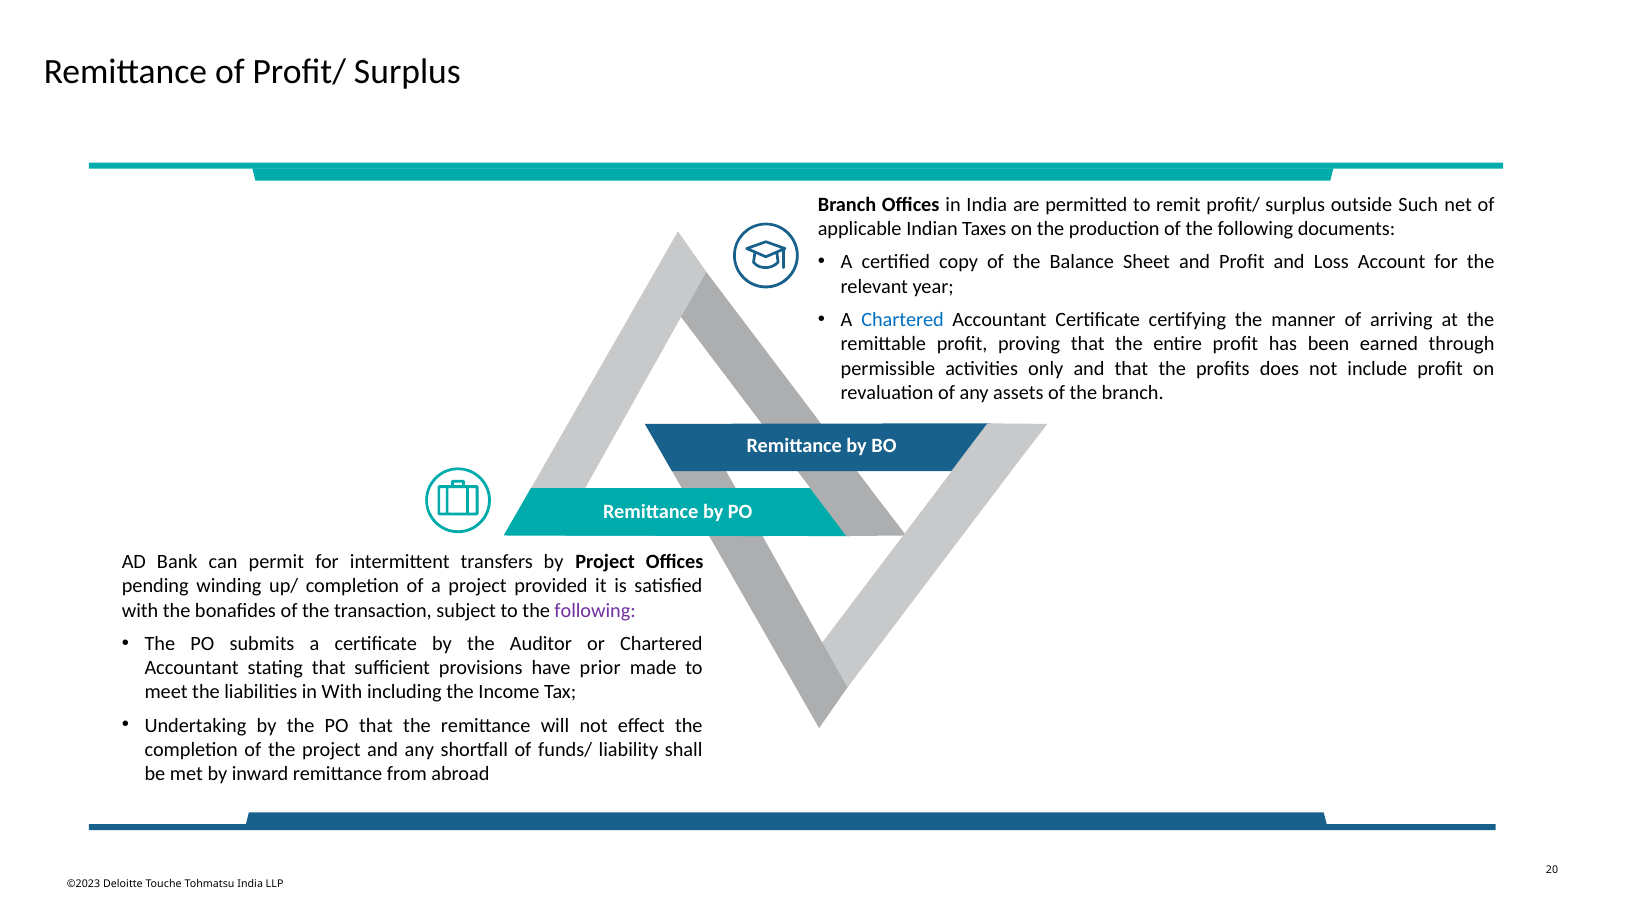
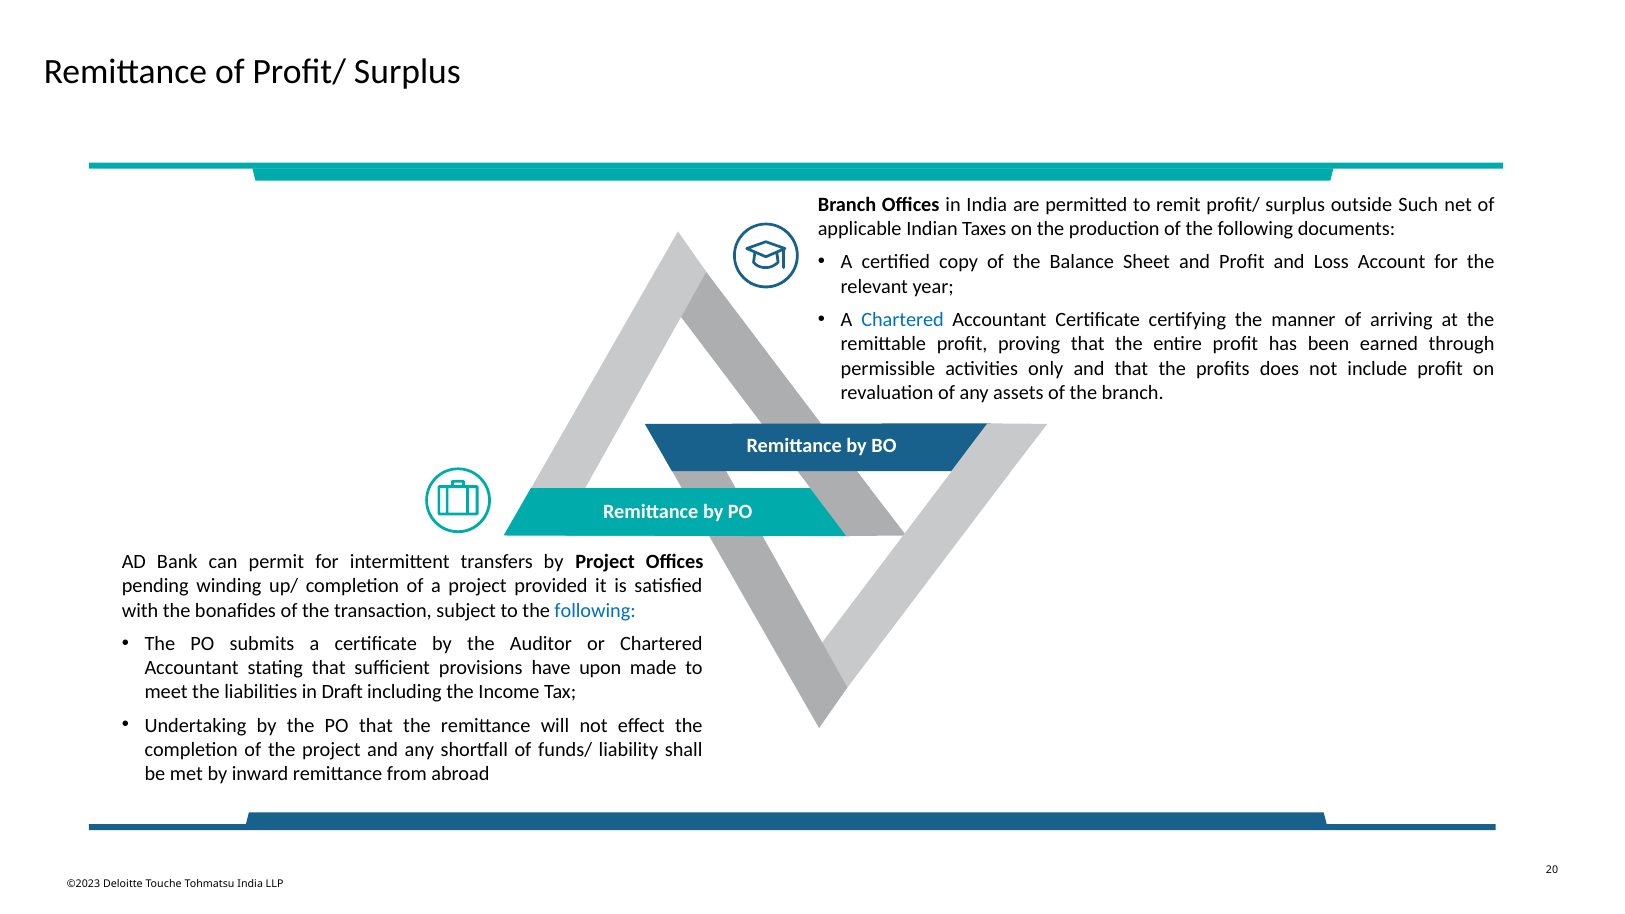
following colour: purple -> blue (595, 610)
prior: prior -> upon (600, 668)
in With: With -> Draft (342, 692)
